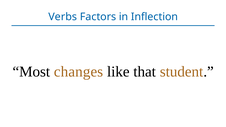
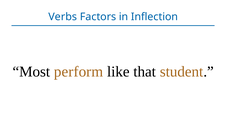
changes: changes -> perform (79, 72)
